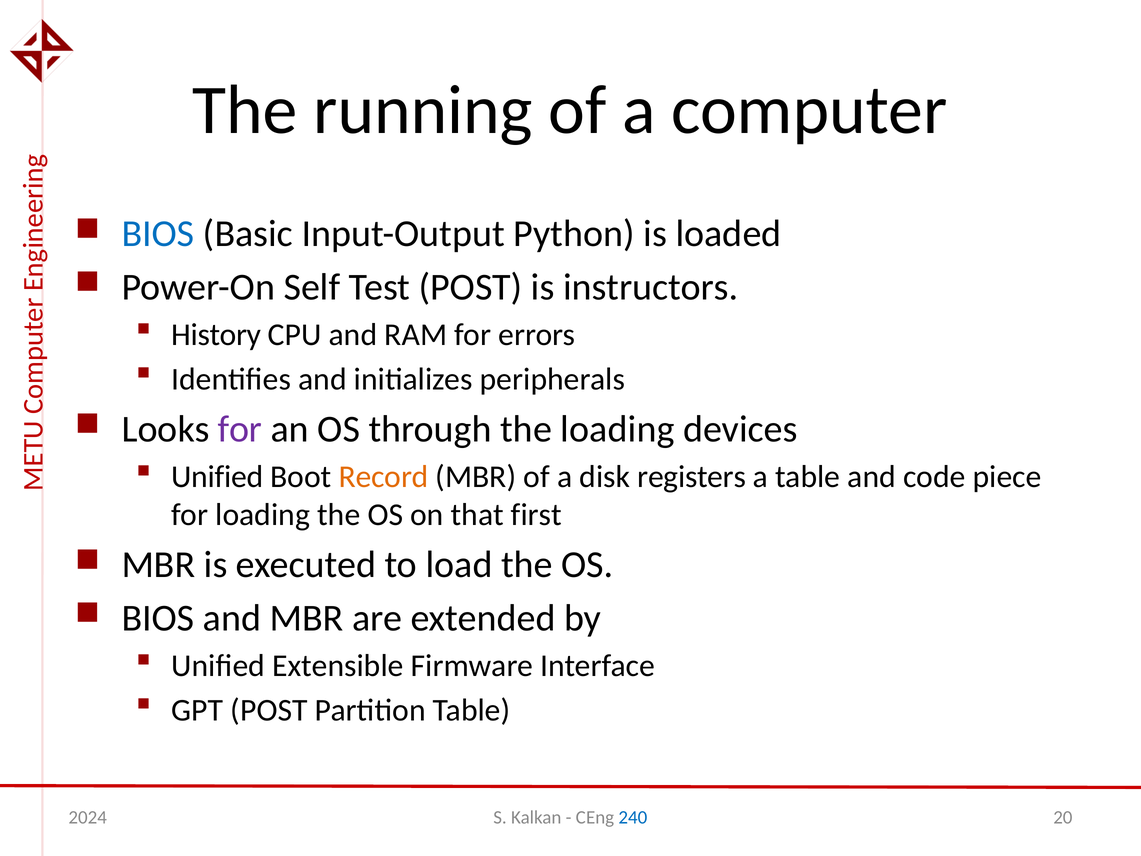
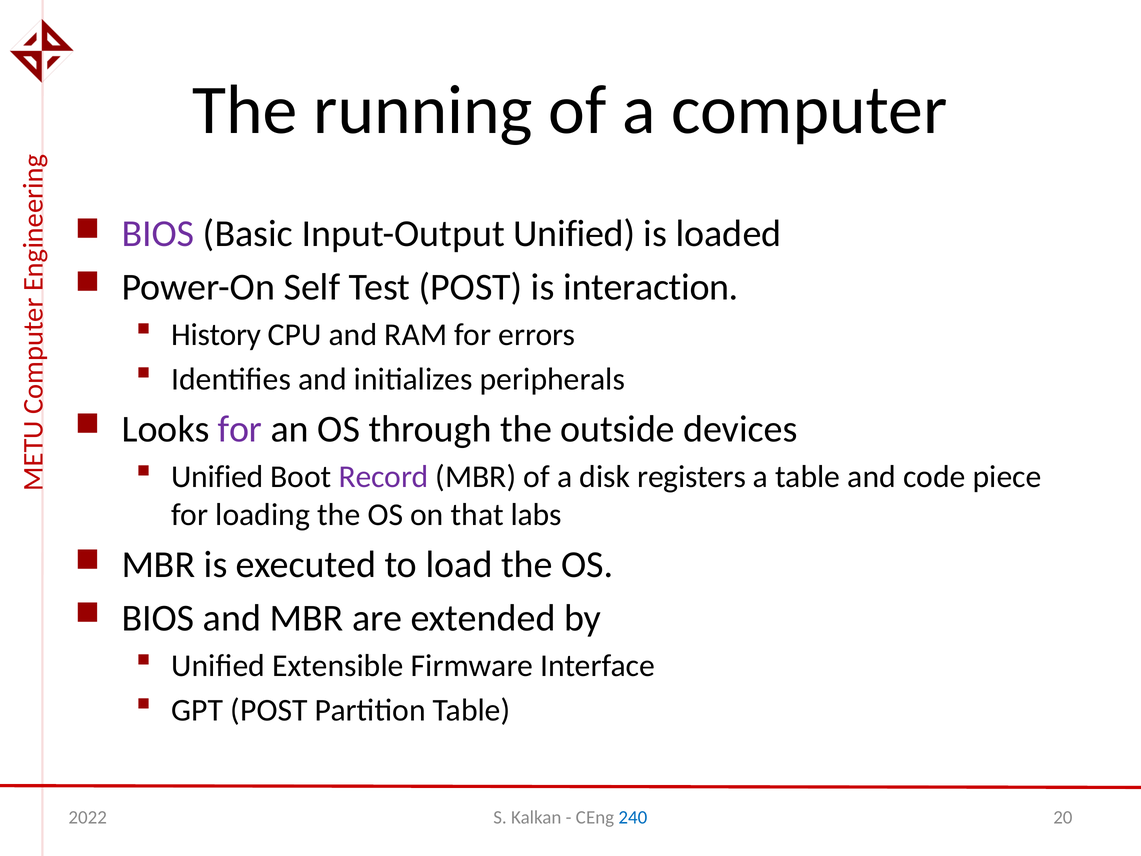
BIOS colour: blue -> purple (158, 234)
Input-Output Python: Python -> Unified (574, 234)
instructors: instructors -> interaction (651, 287)
the loading: loading -> outside (618, 429)
Record colour: orange -> purple (384, 477)
first: first -> labs (536, 515)
2024: 2024 -> 2022 (88, 817)
